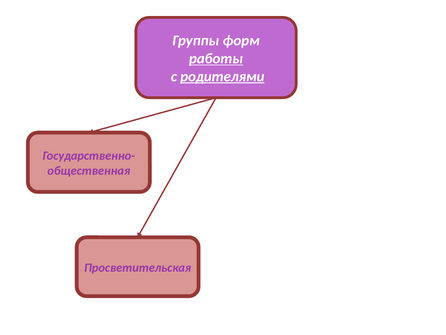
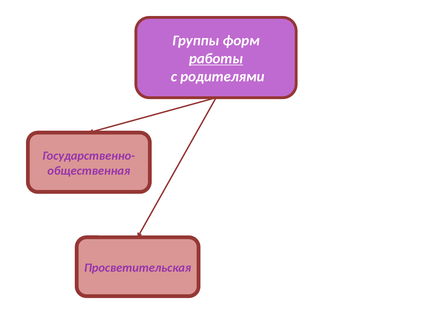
родителями underline: present -> none (222, 76)
